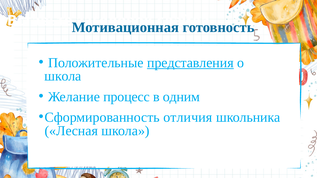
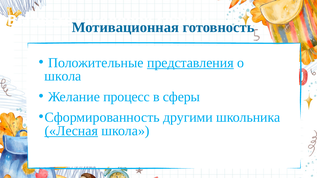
одним: одним -> сферы (181, 97)
отличия: отличия -> другими (188, 117)
Лесная underline: none -> present (71, 131)
